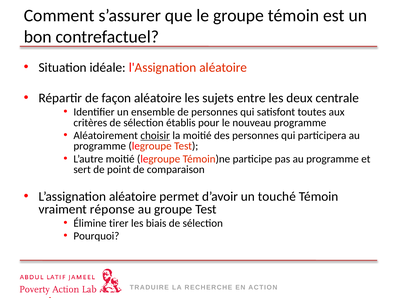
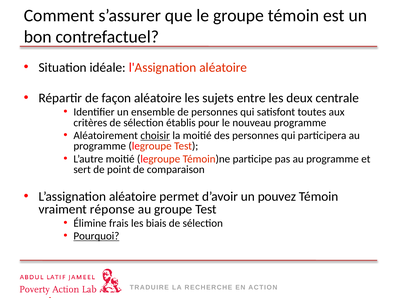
touché: touché -> pouvez (277, 196)
tirer: tirer -> frais (119, 223)
Pourquoi underline: none -> present (96, 236)
